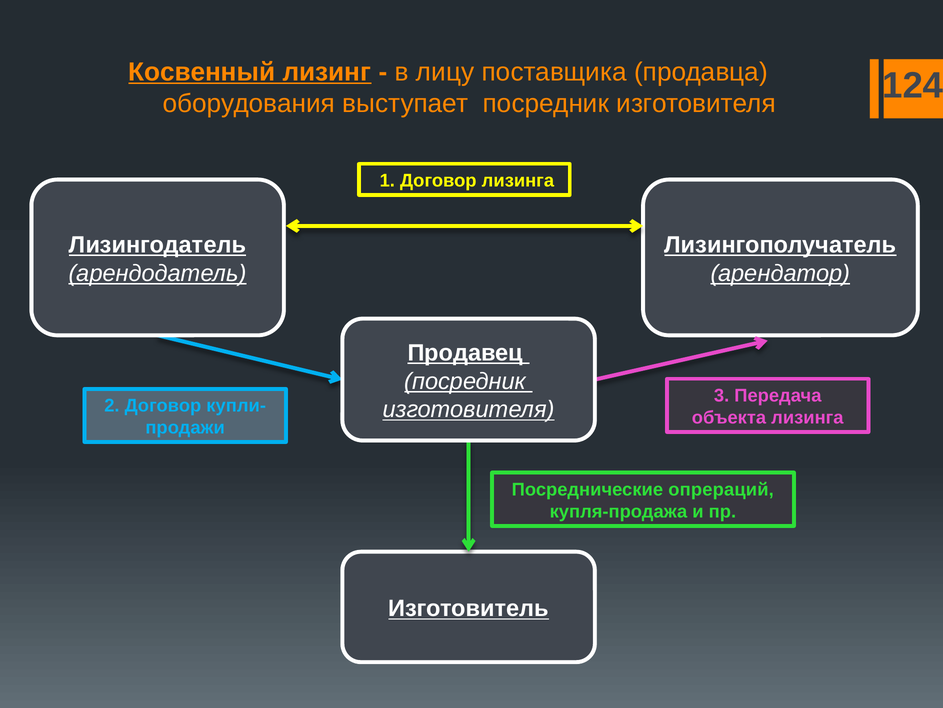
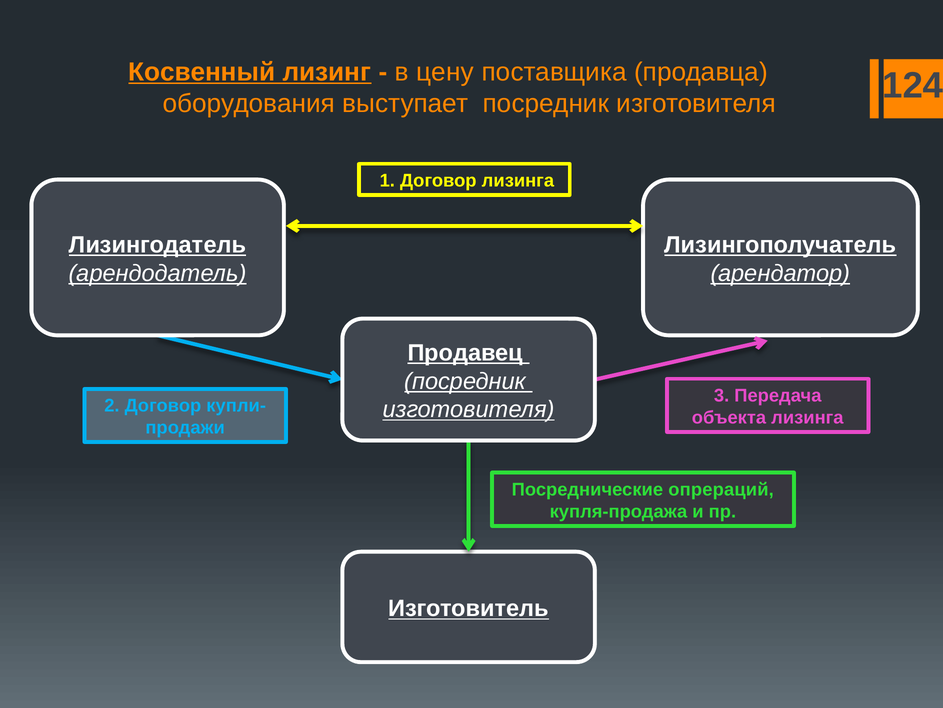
лицу: лицу -> цену (445, 72)
